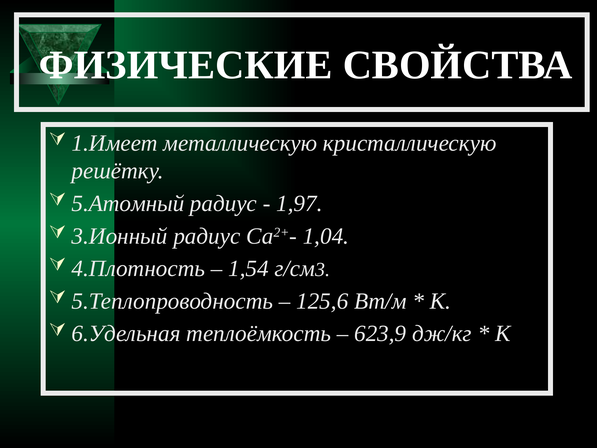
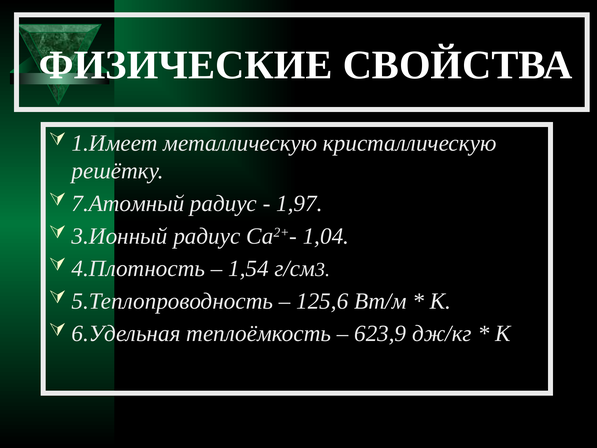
5.Атомный: 5.Атомный -> 7.Атомный (128, 203)
